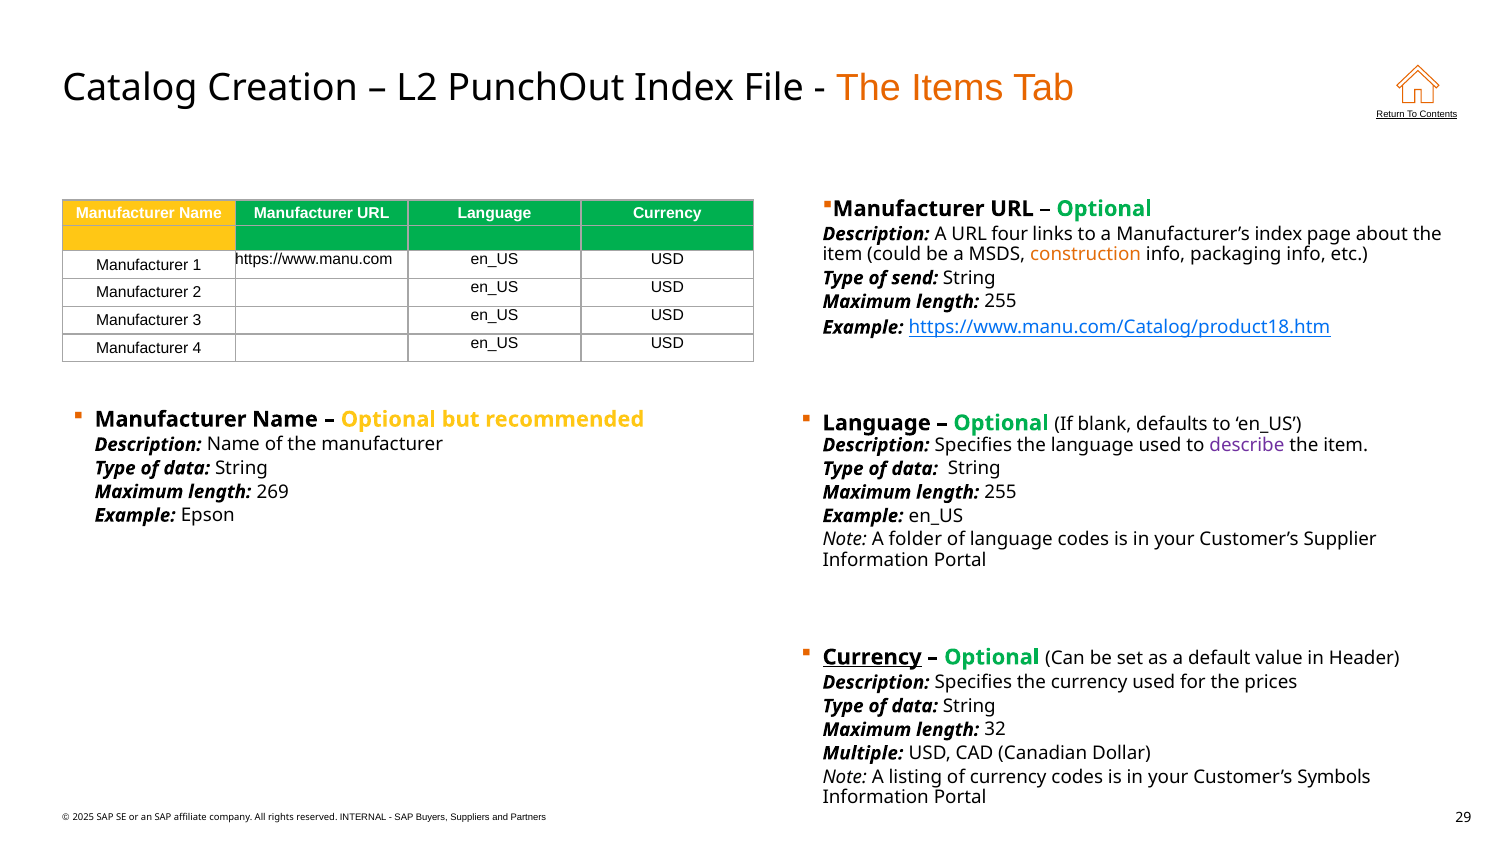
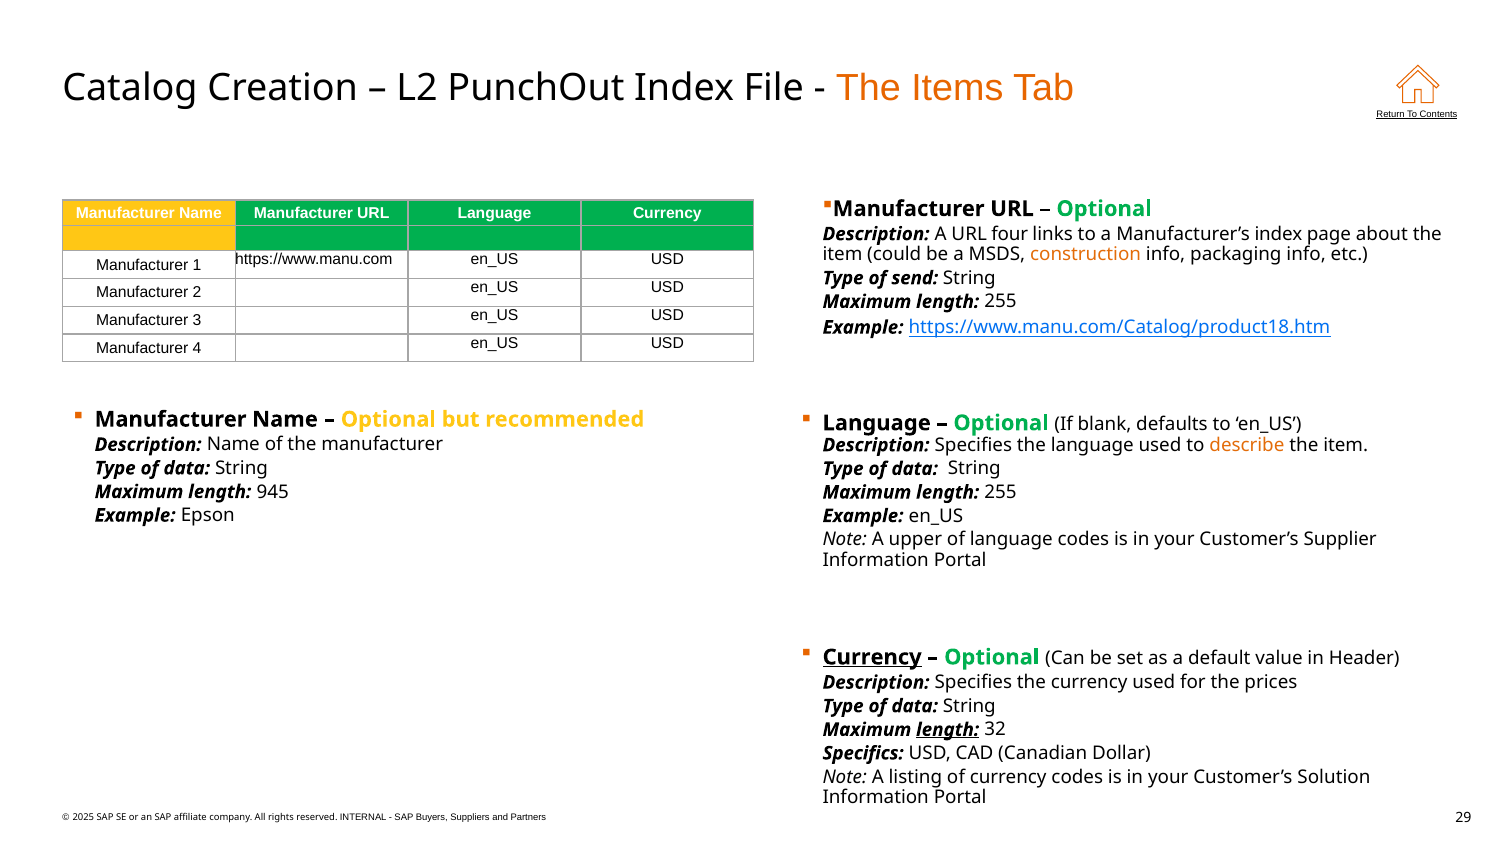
describe colour: purple -> orange (1247, 445)
269: 269 -> 945 (273, 492)
folder: folder -> upper (915, 540)
length underline: none -> present (948, 730)
Multiple: Multiple -> Specifics (863, 753)
Symbols: Symbols -> Solution (1334, 777)
